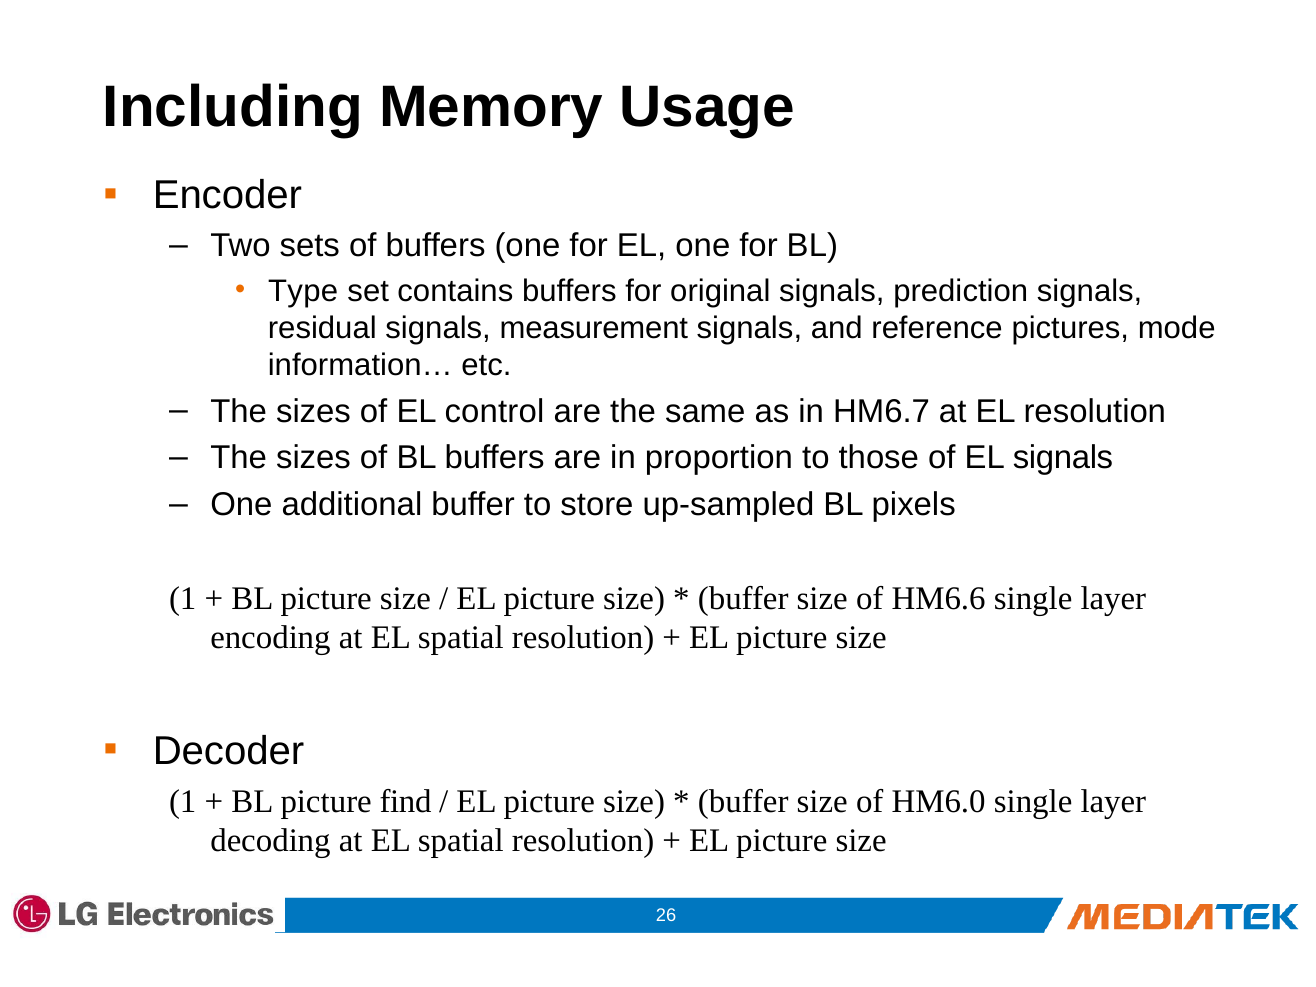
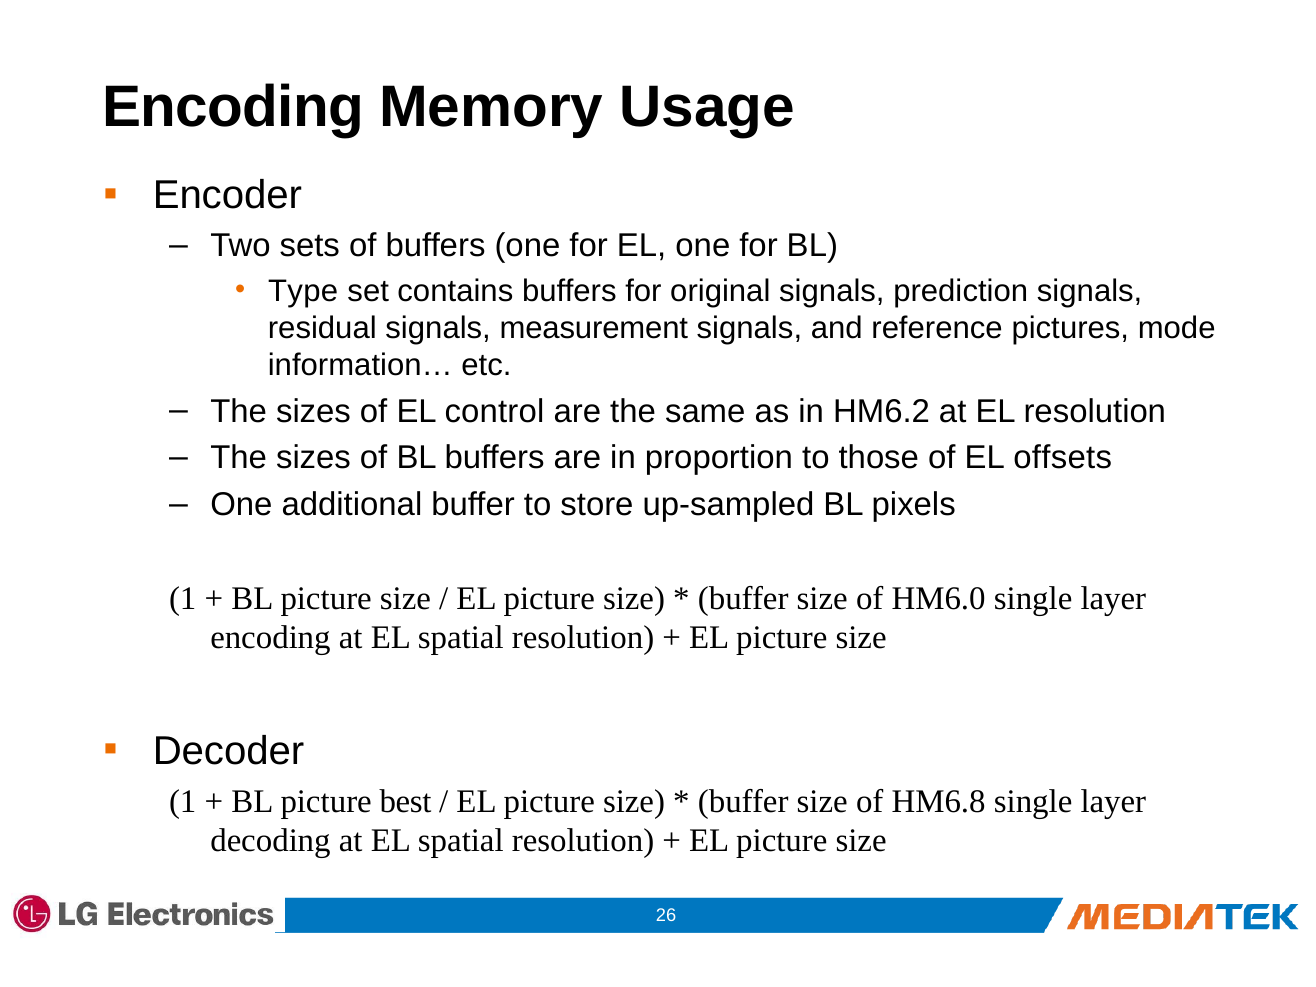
Including: Including -> Encoding (233, 107)
HM6.7: HM6.7 -> HM6.2 (882, 411)
EL signals: signals -> offsets (1063, 458)
HM6.6: HM6.6 -> HM6.0 (939, 598)
find: find -> best (406, 802)
HM6.0: HM6.0 -> HM6.8 (939, 802)
